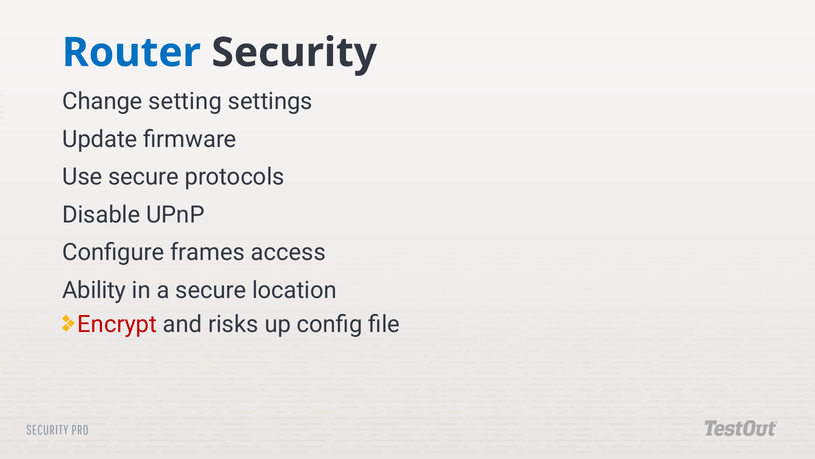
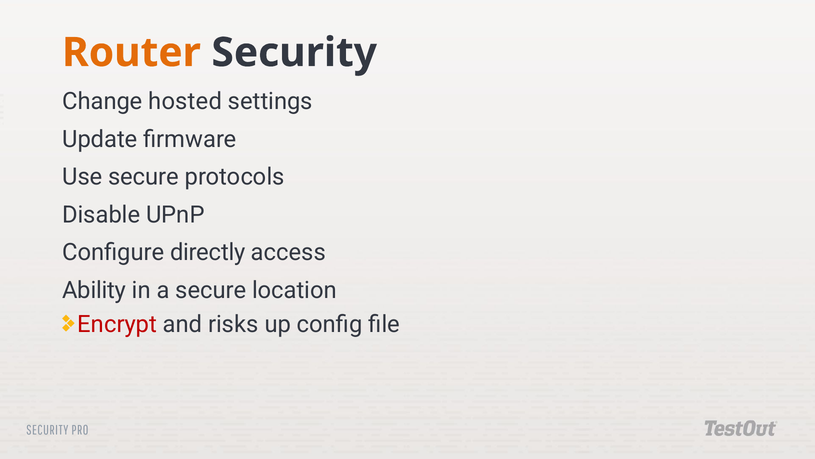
Router colour: blue -> orange (131, 53)
setting: setting -> hosted (185, 101)
frames: frames -> directly (208, 252)
